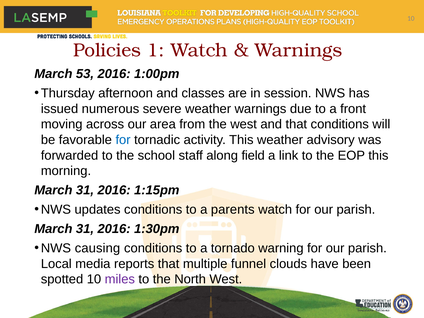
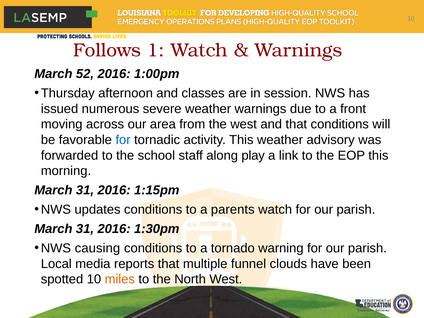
Policies: Policies -> Follows (107, 50)
53: 53 -> 52 (85, 74)
field: field -> play (253, 155)
miles colour: purple -> orange (120, 279)
